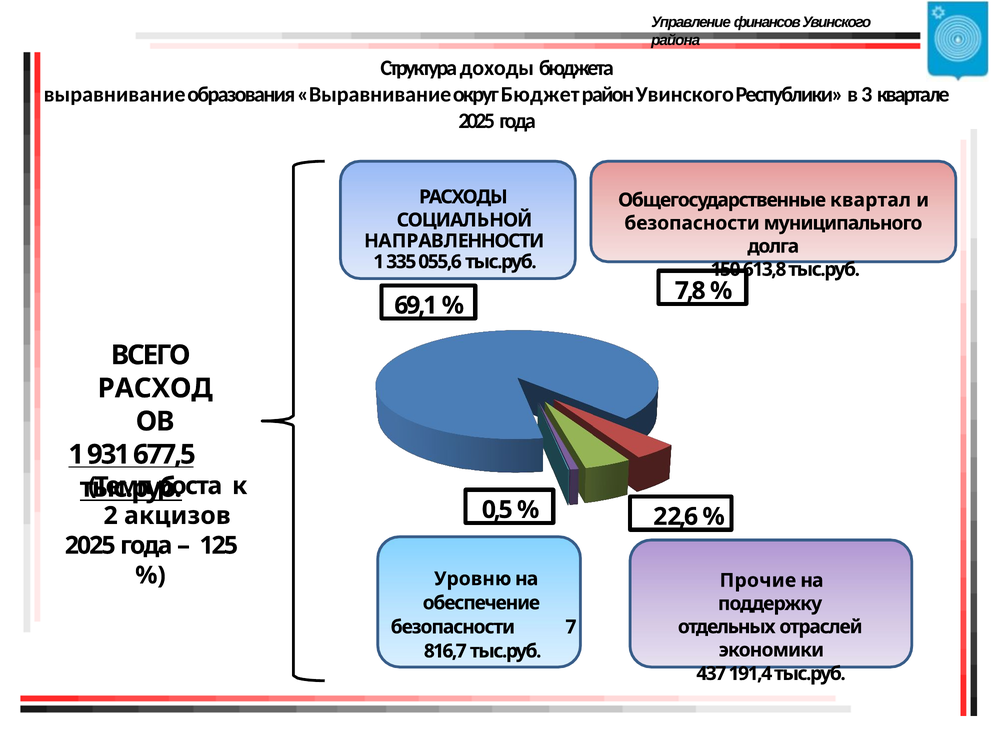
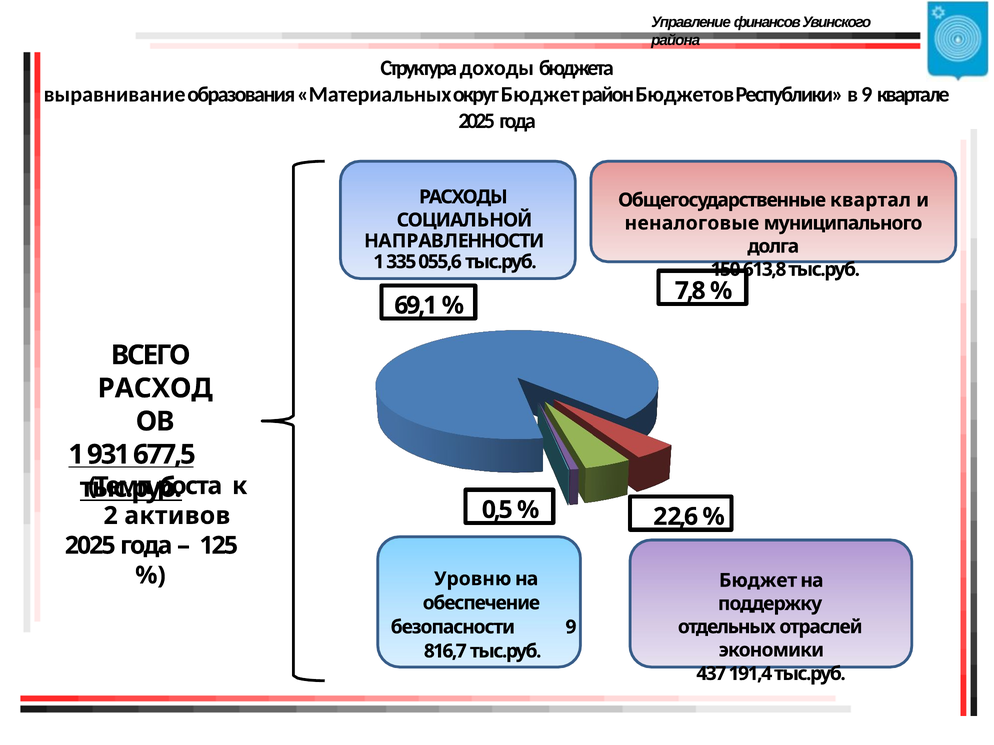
образования Выравнивание: Выравнивание -> Материальных (374, 94)
район Увинского: Увинского -> Бюджетов (685, 94)
в 3: 3 -> 9 (867, 94)
безопасности: безопасности -> неналоговые (692, 223)
акцизов: акцизов -> активов (177, 516)
Прочие: Прочие -> Бюджет (758, 581)
безопасности 7: 7 -> 9 (571, 627)
